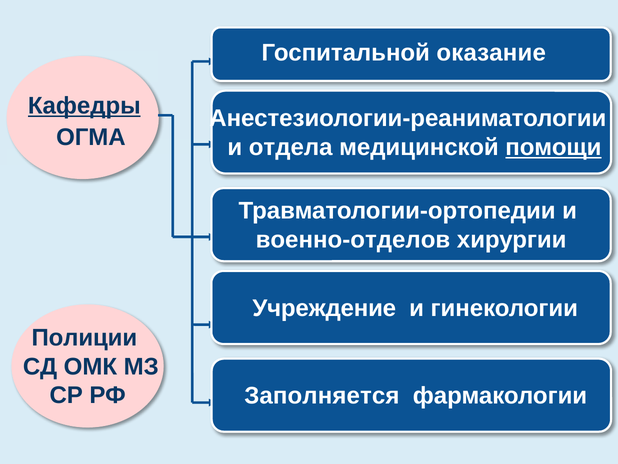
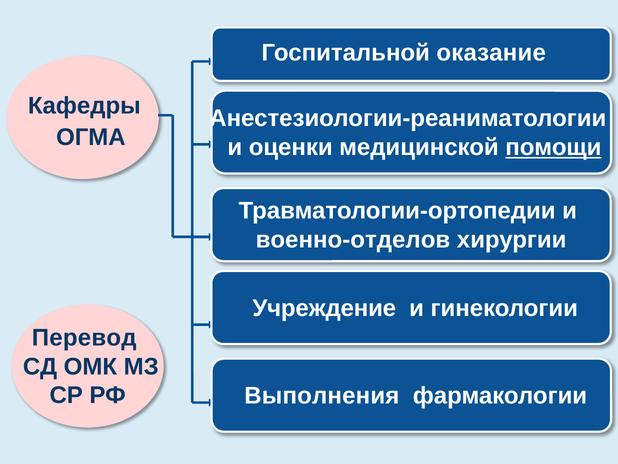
Кафедры underline: present -> none (84, 106)
отдела: отдела -> оценки (291, 147)
Полиции: Полиции -> Перевод (84, 337)
Заполняется: Заполняется -> Выполнения (322, 396)
